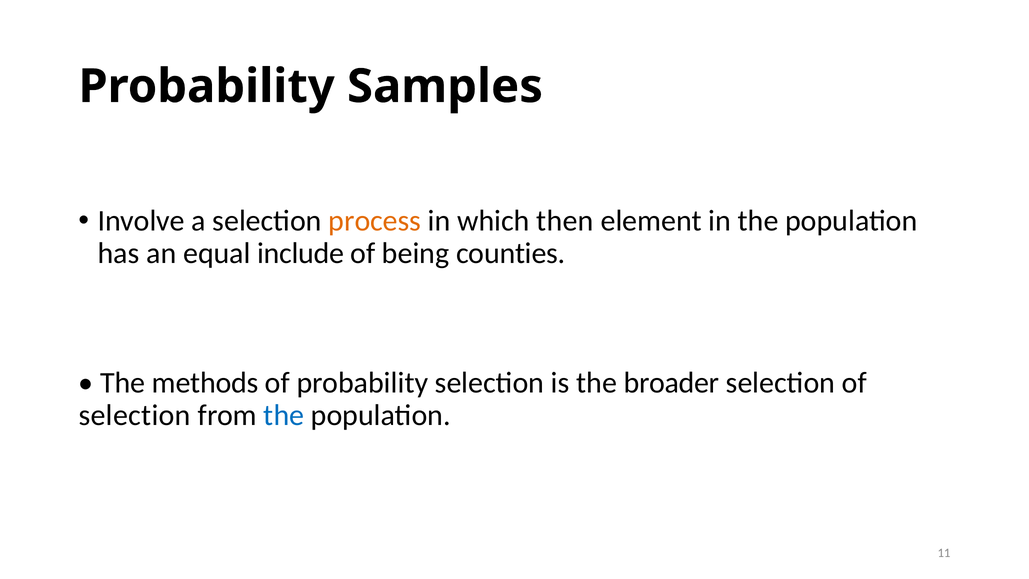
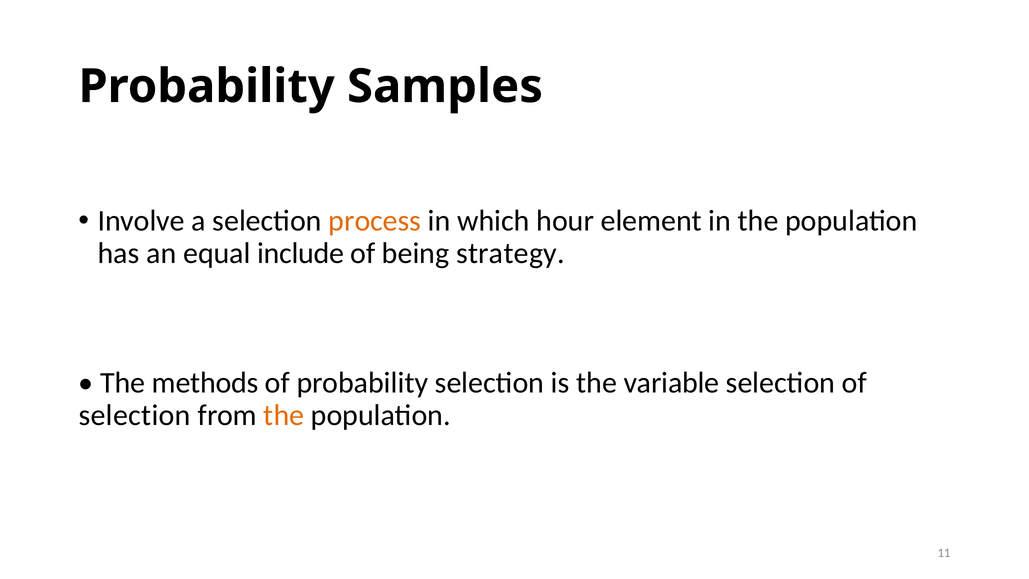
then: then -> hour (565, 221)
counties: counties -> strategy (510, 253)
broader: broader -> variable (671, 383)
the colour: blue -> orange (284, 415)
